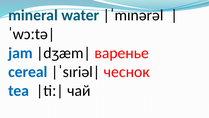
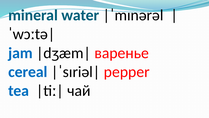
чеснок: чеснок -> pepper (127, 72)
